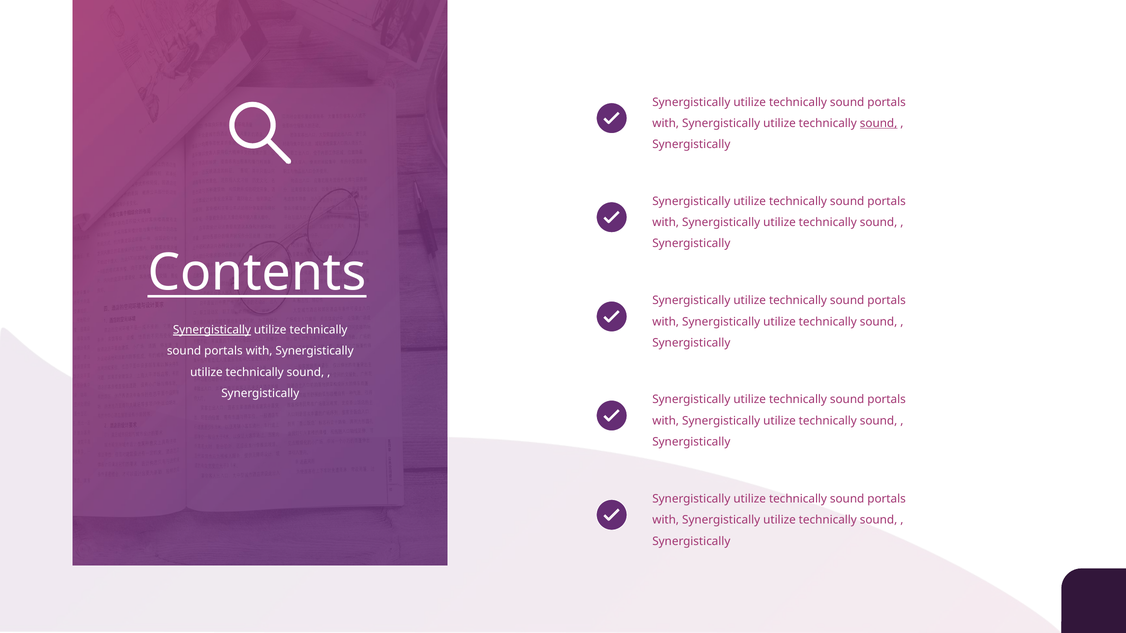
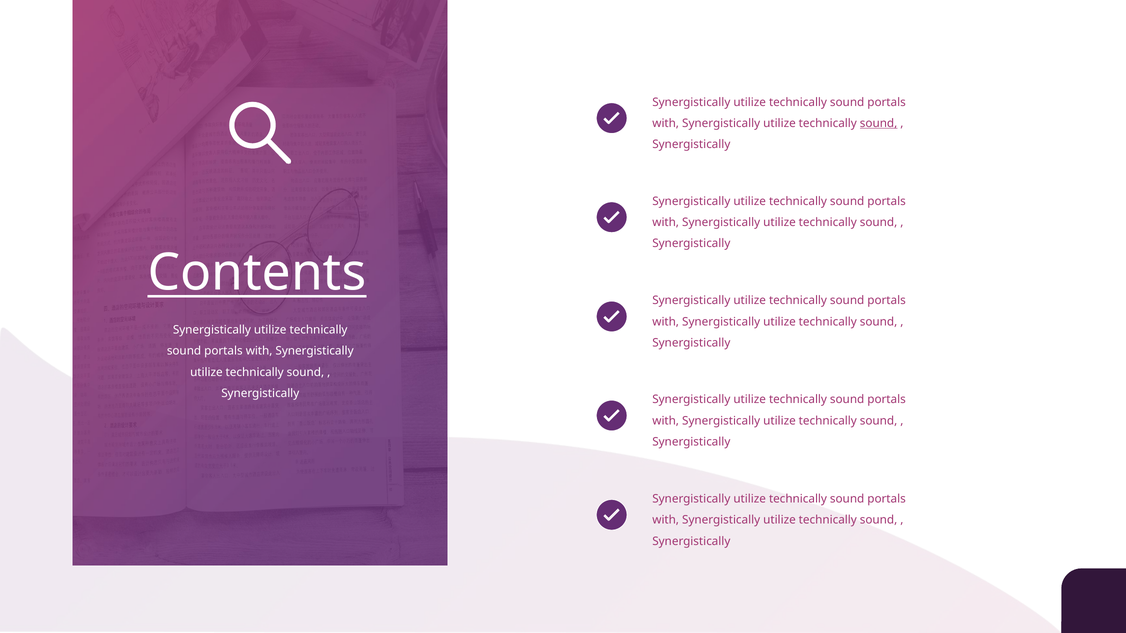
Synergistically underline: present -> none (212, 330)
